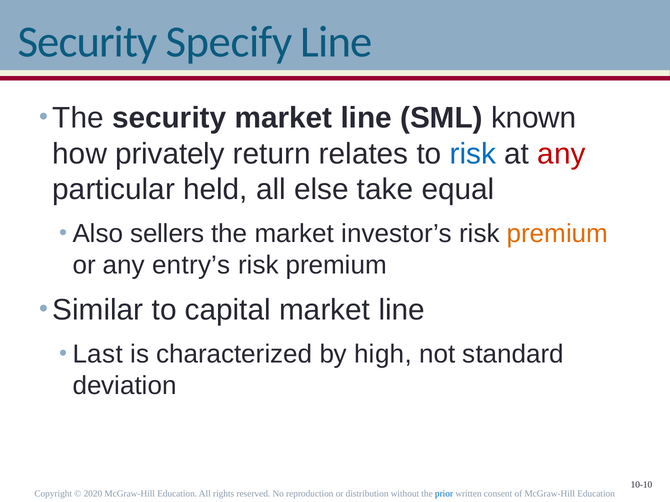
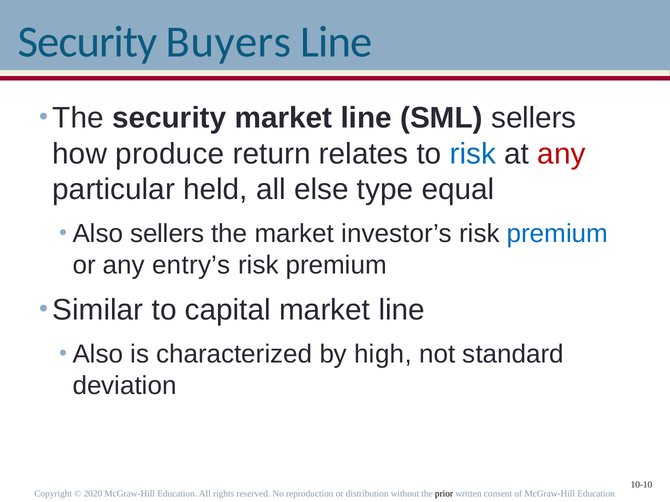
Specify: Specify -> Buyers (229, 42)
SML known: known -> sellers (534, 118)
privately: privately -> produce (170, 154)
take: take -> type (385, 190)
premium colour: orange -> blue (557, 234)
Last: Last -> Also (98, 355)
prior colour: blue -> black (444, 494)
